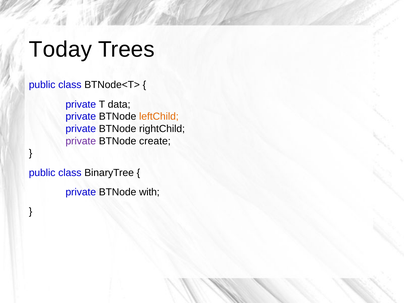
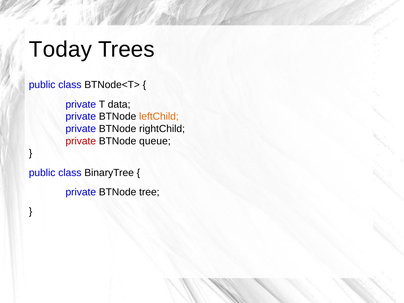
private colour: purple -> red (81, 141)
create: create -> queue (155, 141)
with: with -> tree (149, 192)
